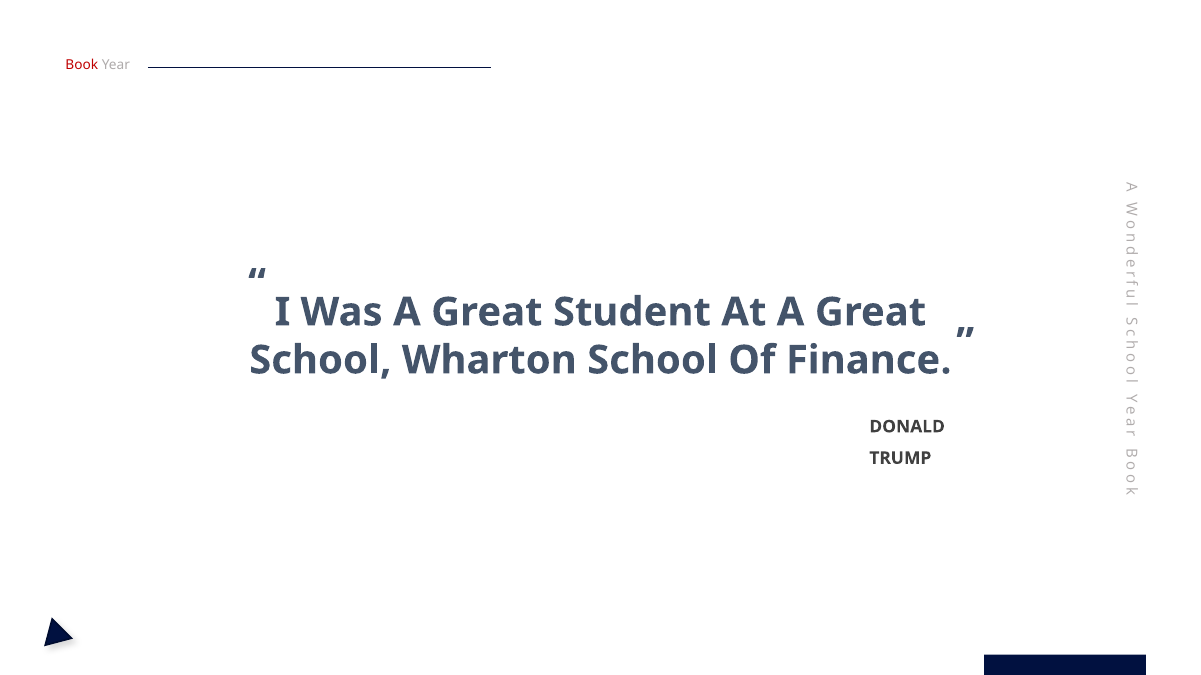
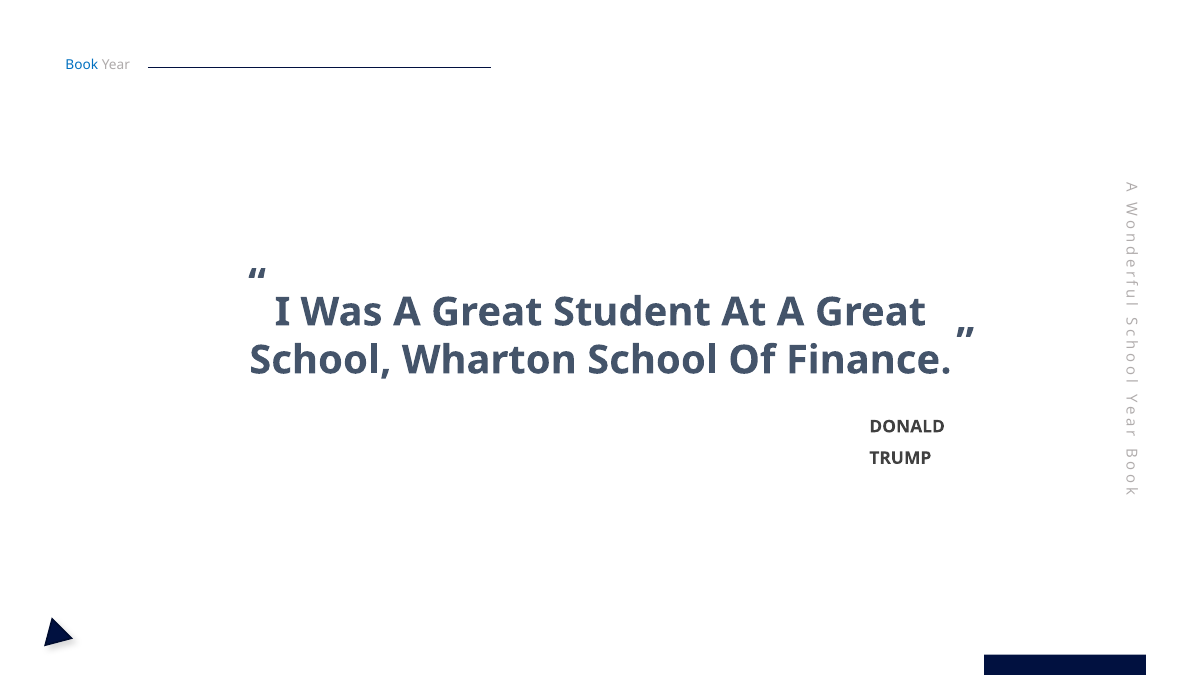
Book colour: red -> blue (82, 65)
